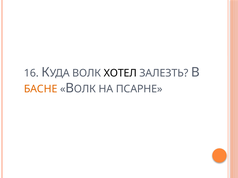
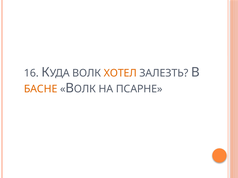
ХОТЕЛ colour: black -> orange (120, 73)
